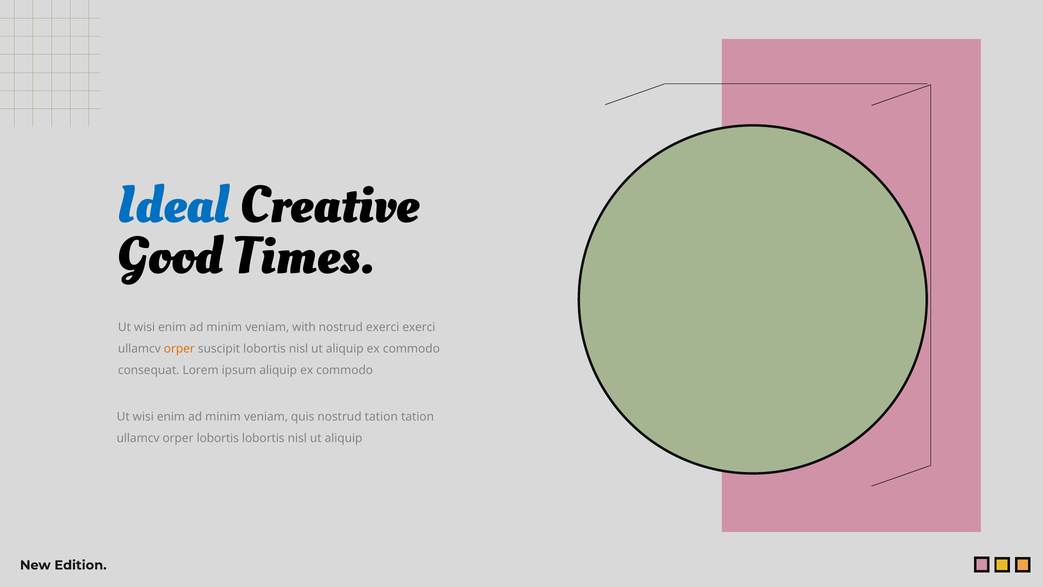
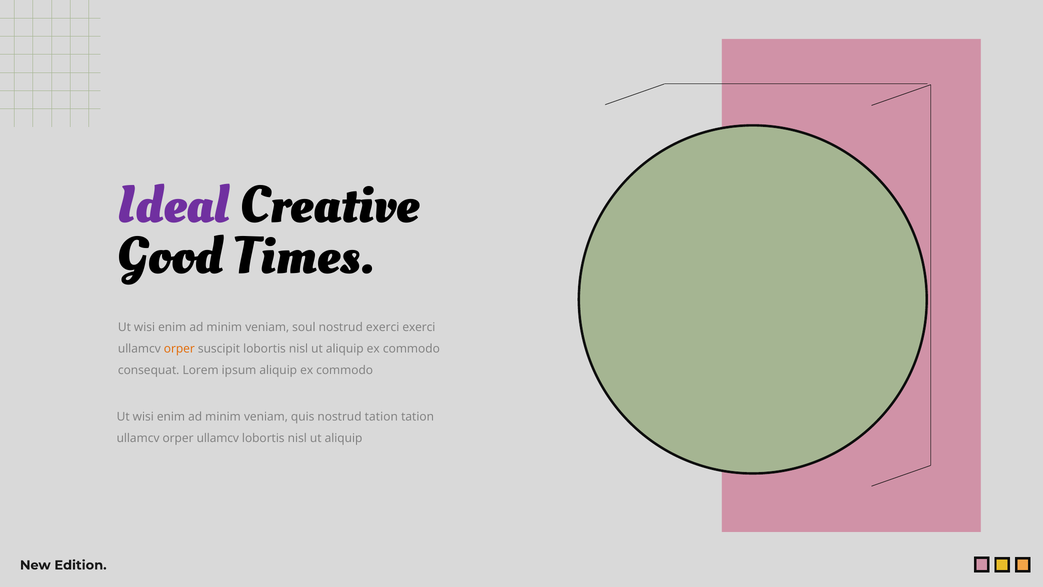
Ideal colour: blue -> purple (173, 205)
with: with -> soul (304, 327)
orper lobortis: lobortis -> ullamcv (218, 438)
